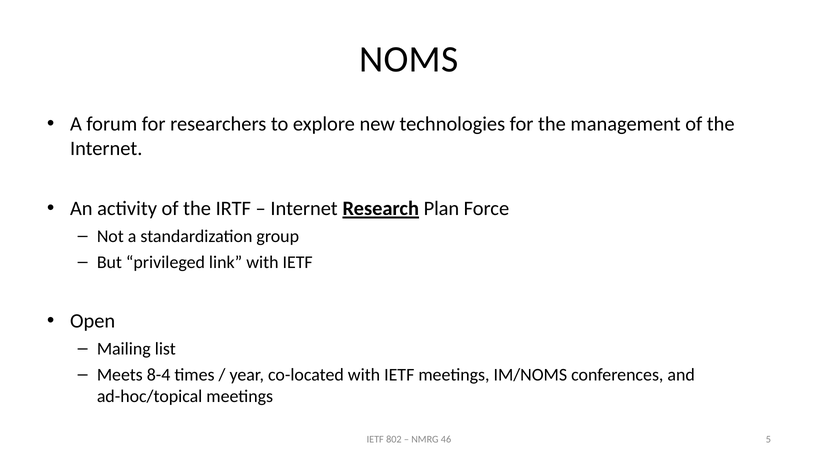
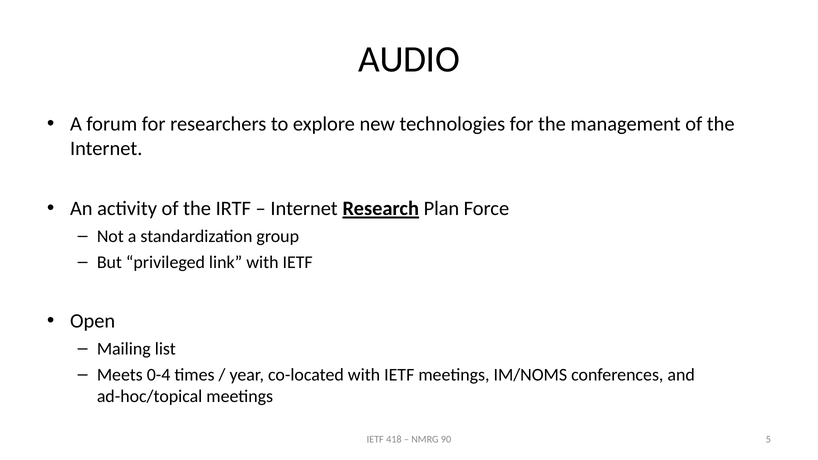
NOMS: NOMS -> AUDIO (409, 59)
8-4: 8-4 -> 0-4 (159, 375)
802: 802 -> 418 (394, 439)
46: 46 -> 90 (446, 439)
